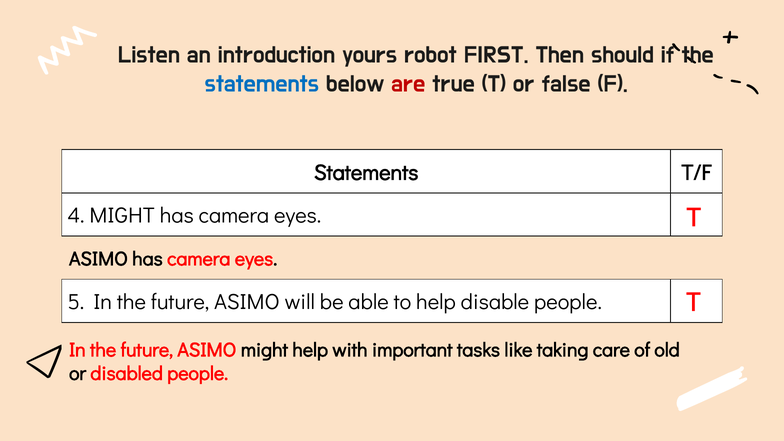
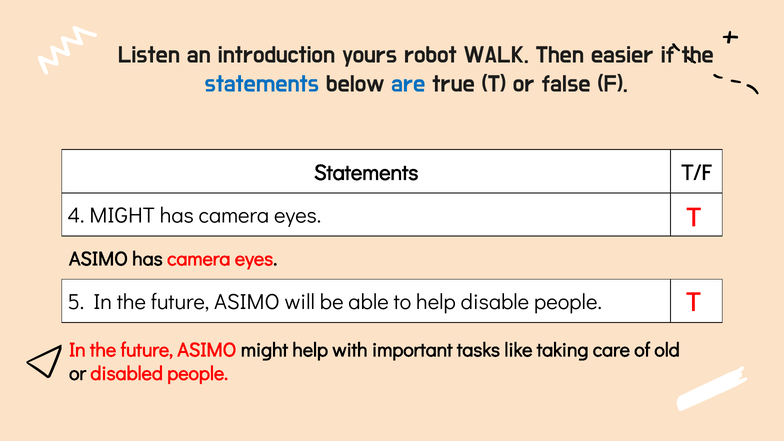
FIRST: FIRST -> WALK (496, 55)
should: should -> easier (622, 55)
are colour: red -> blue (408, 84)
